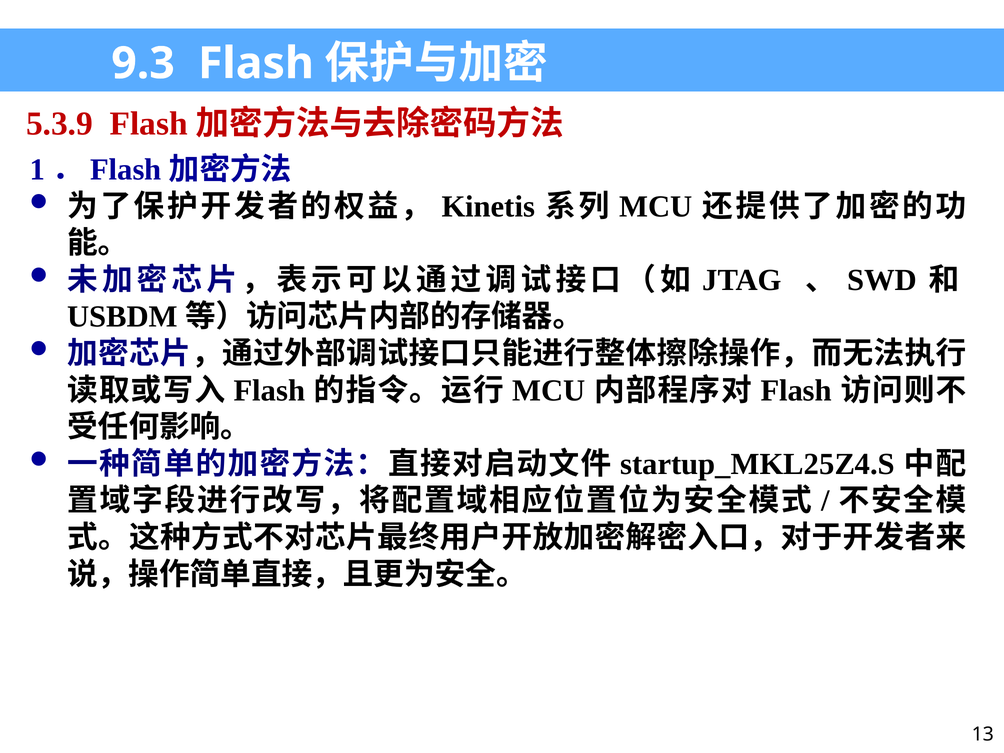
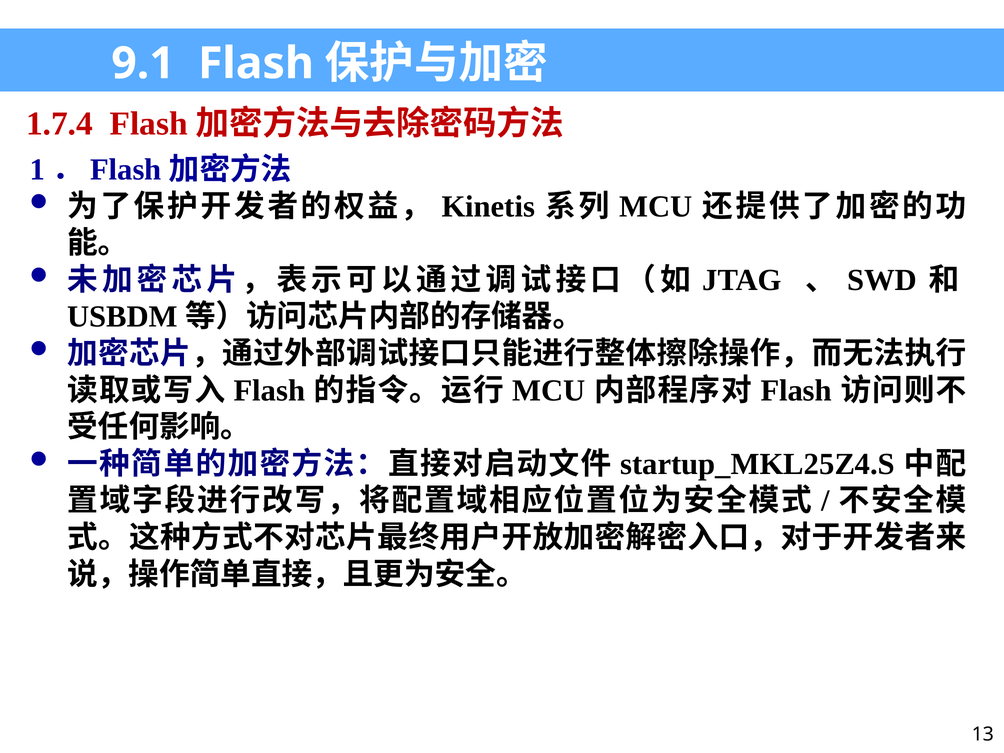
9.3: 9.3 -> 9.1 (143, 63)
5.3.9: 5.3.9 -> 1.7.4 (59, 124)
